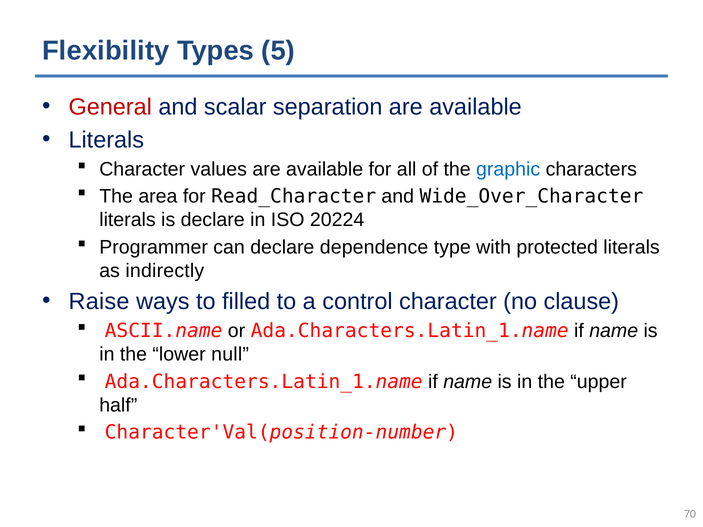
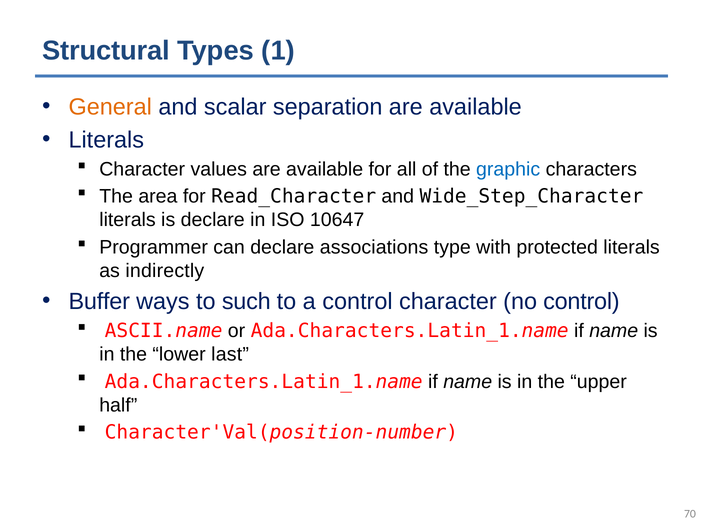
Flexibility: Flexibility -> Structural (106, 51)
5: 5 -> 1 (278, 51)
General colour: red -> orange (110, 107)
Wide_Over_Character: Wide_Over_Character -> Wide_Step_Character (531, 197)
20224: 20224 -> 10647 (337, 220)
dependence: dependence -> associations (374, 247)
Raise: Raise -> Buffer (99, 302)
filled: filled -> such (246, 302)
no clause: clause -> control (581, 302)
null: null -> last (230, 354)
